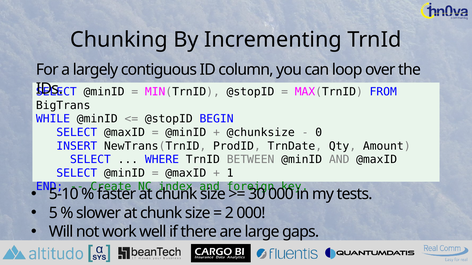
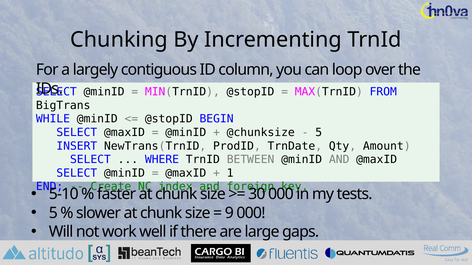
0: 0 -> 5 (319, 133)
2: 2 -> 9 (229, 213)
